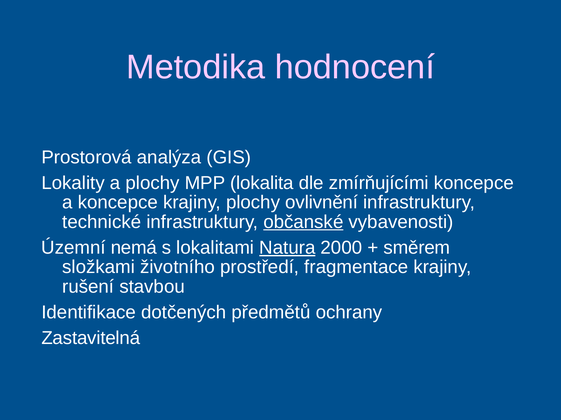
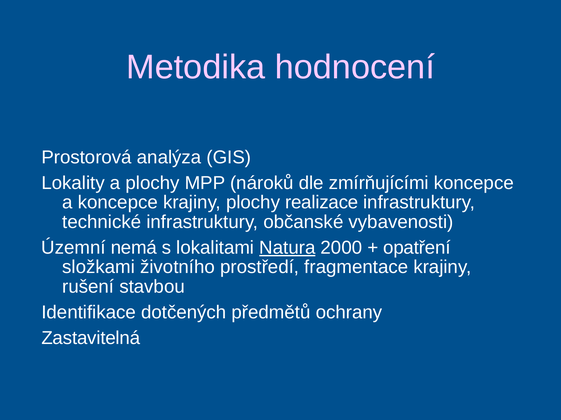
lokalita: lokalita -> nároků (262, 183)
ovlivnění: ovlivnění -> realizace (322, 203)
občanské underline: present -> none (303, 222)
směrem: směrem -> opatření (417, 248)
